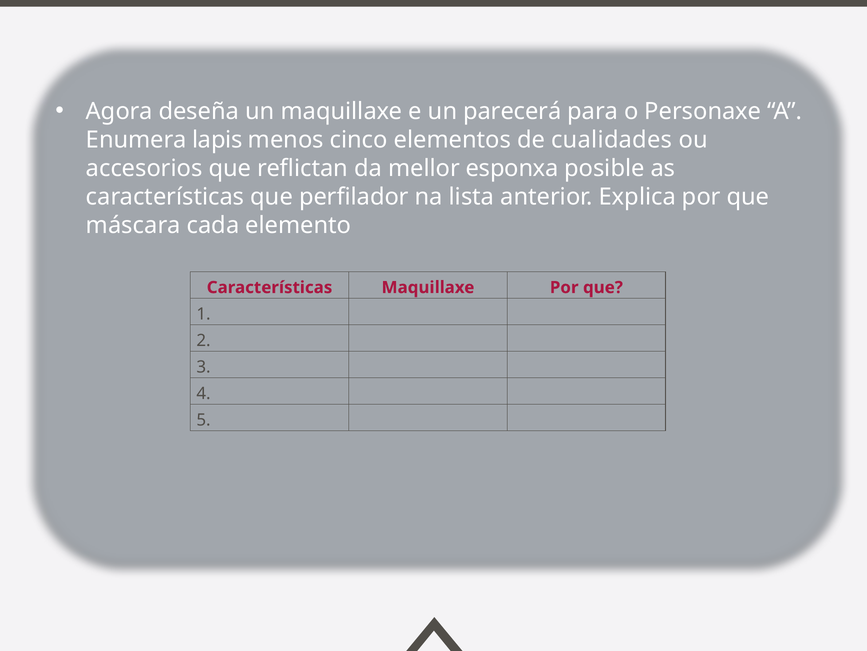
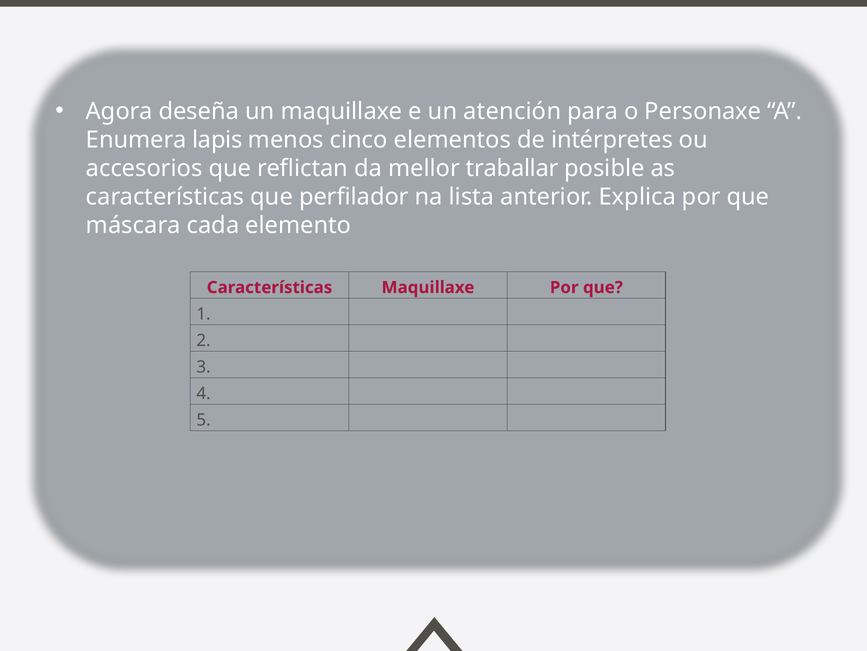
parecerá: parecerá -> atención (512, 111)
cualidades: cualidades -> intérpretes (612, 140)
esponxa: esponxa -> traballar (512, 168)
